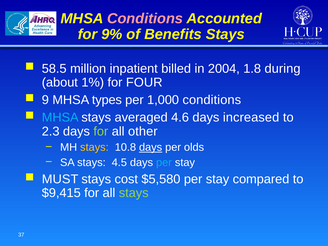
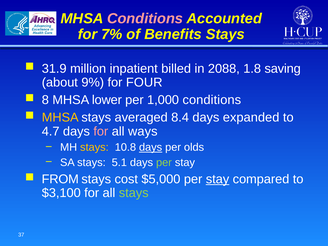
9%: 9% -> 7% (112, 34)
58.5: 58.5 -> 31.9 (54, 69)
2004: 2004 -> 2088 (224, 69)
during: during -> saving (283, 69)
1%: 1% -> 9% (93, 82)
9: 9 -> 8 (45, 100)
types: types -> lower (107, 100)
MHSA colour: light blue -> yellow (60, 118)
4.6: 4.6 -> 8.4 (180, 118)
increased: increased -> expanded (251, 118)
2.3: 2.3 -> 4.7 (51, 131)
for colour: light green -> pink (101, 131)
other: other -> ways (143, 131)
4.5: 4.5 -> 5.1 (119, 162)
per colour: light blue -> light green (164, 162)
MUST: MUST -> FROM (60, 179)
$5,580: $5,580 -> $5,000 (161, 179)
stay underline: none -> present (218, 179)
$9,415: $9,415 -> $3,100 (61, 193)
